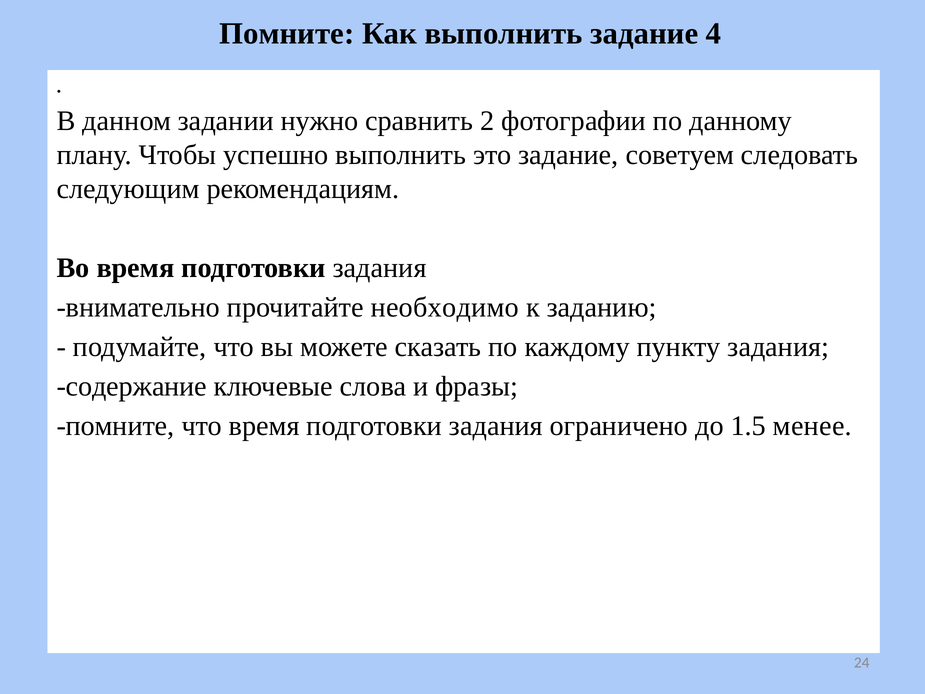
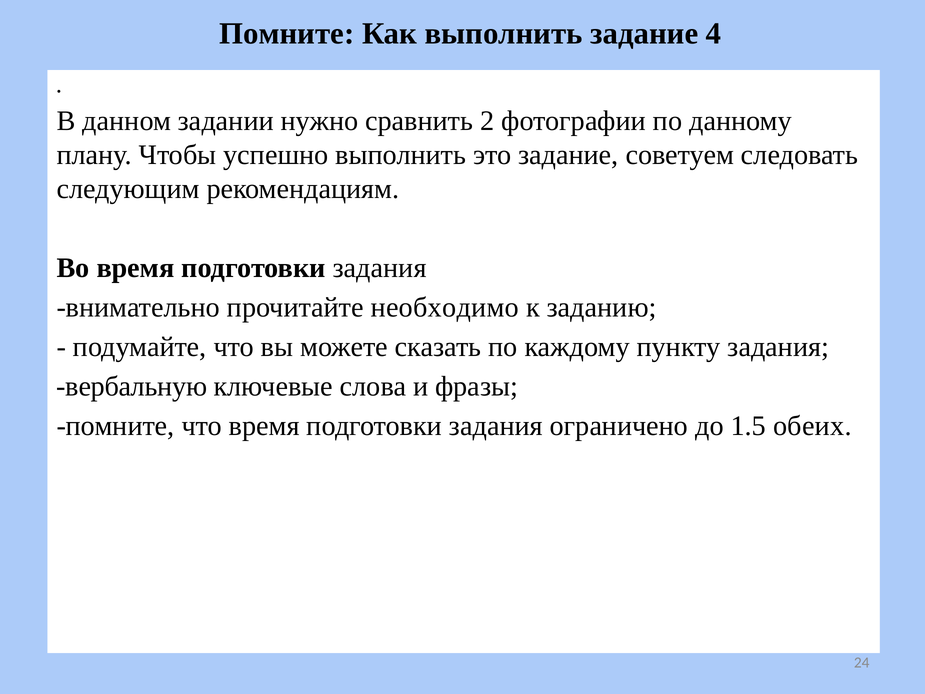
содержание: содержание -> вербальную (132, 386)
менее: менее -> обеих (812, 426)
